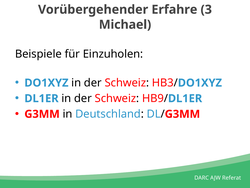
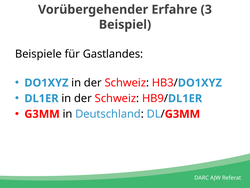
Michael: Michael -> Beispiel (125, 25)
Einzuholen: Einzuholen -> Gastlandes (113, 54)
